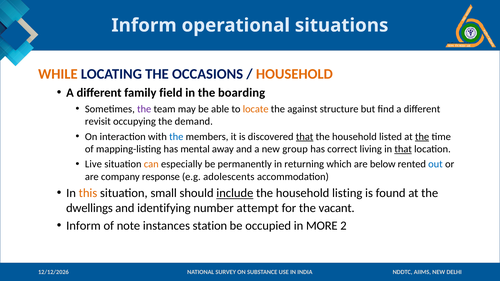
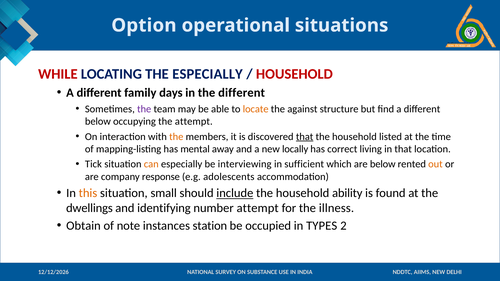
Inform: Inform -> Option (144, 25)
WHILE colour: orange -> red (58, 74)
THE OCCASIONS: OCCASIONS -> ESPECIALLY (207, 74)
HOUSEHOLD colour: orange -> red (294, 74)
field: field -> days (171, 93)
the boarding: boarding -> different (242, 93)
revisit: revisit -> below (98, 122)
the demand: demand -> attempt (194, 122)
the colour: blue -> orange (176, 137)
the underline: present -> none (422, 137)
group: group -> locally (295, 149)
that underline: present -> none (403, 149)
Live: Live -> Tick (93, 164)
permanently: permanently -> interviewing (245, 164)
returning: returning -> sufficient (304, 164)
out colour: blue -> orange (435, 164)
listing: listing -> ability (347, 193)
vacant: vacant -> illness (336, 208)
Inform: Inform -> Obtain (83, 226)
MORE: MORE -> TYPES (322, 226)
